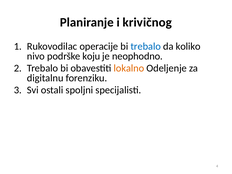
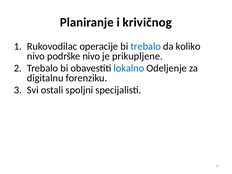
podrške koju: koju -> nivo (91, 56)
neophodno: neophodno -> prikupljene (137, 56)
lokalno colour: orange -> blue (129, 68)
